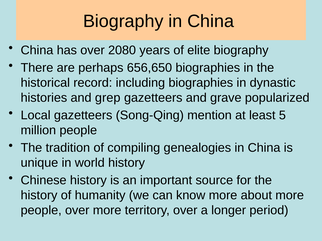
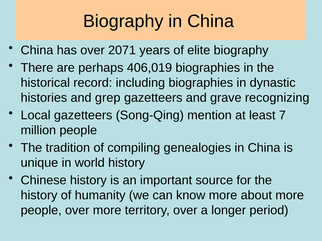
2080: 2080 -> 2071 (122, 50)
656,650: 656,650 -> 406,019 (149, 68)
popularized: popularized -> recognizing (277, 98)
5: 5 -> 7 (282, 115)
